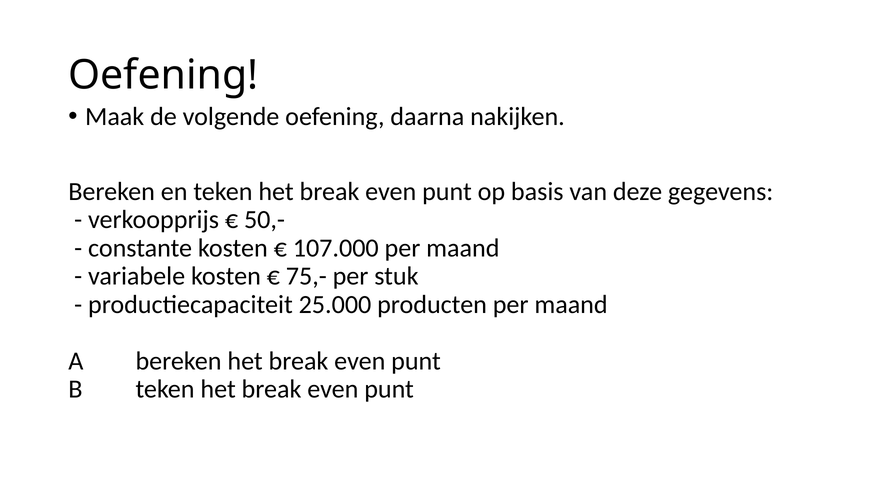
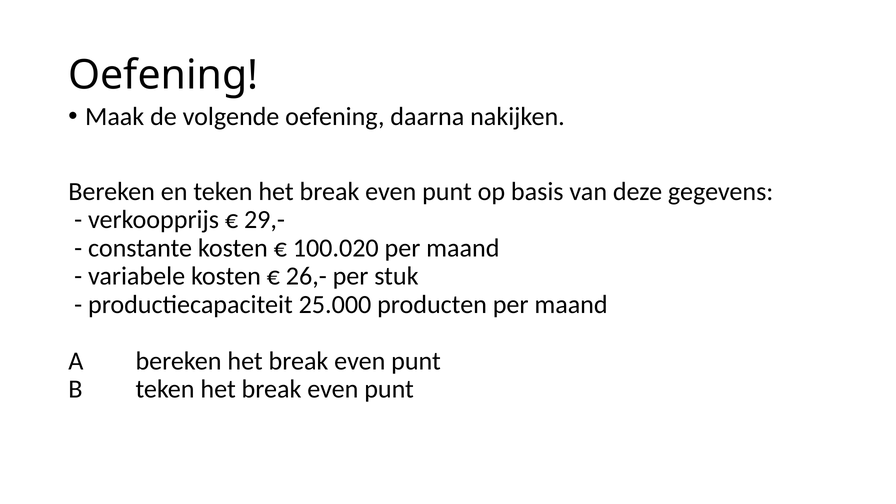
50,-: 50,- -> 29,- (264, 220)
107.000: 107.000 -> 100.020 (336, 248)
75,-: 75,- -> 26,- (306, 276)
